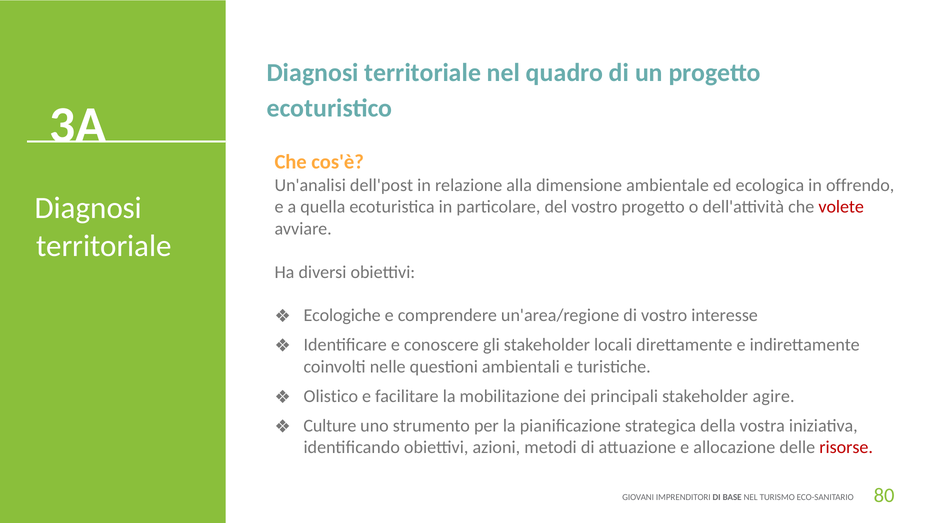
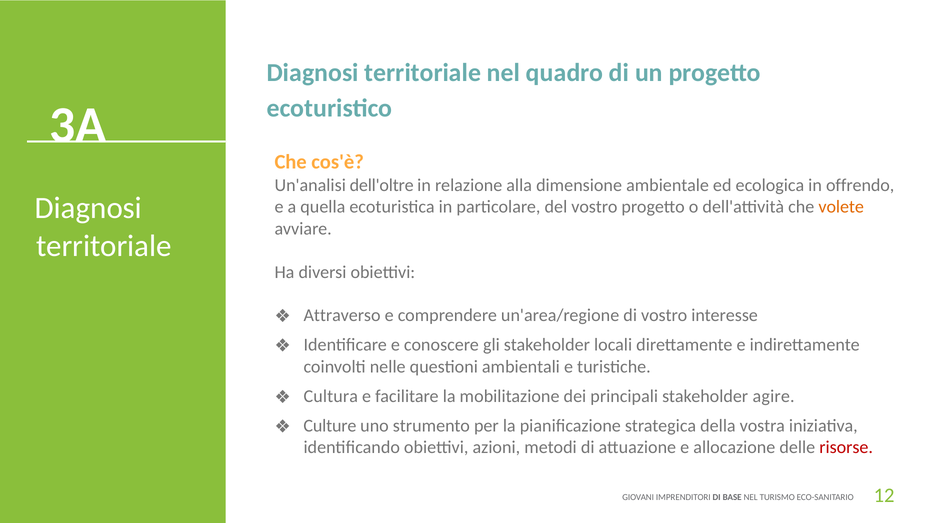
dell'post: dell'post -> dell'oltre (382, 185)
volete colour: red -> orange (841, 207)
Ecologiche: Ecologiche -> Attraverso (342, 315)
Olistico: Olistico -> Cultura (331, 396)
80: 80 -> 12 (884, 495)
